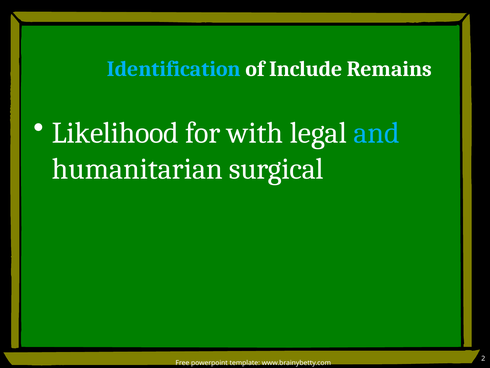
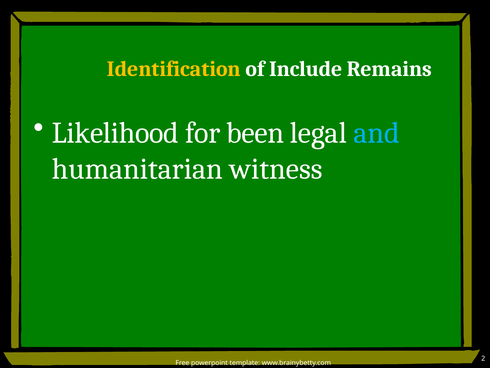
Identification colour: light blue -> yellow (174, 69)
with: with -> been (255, 133)
surgical: surgical -> witness (276, 169)
